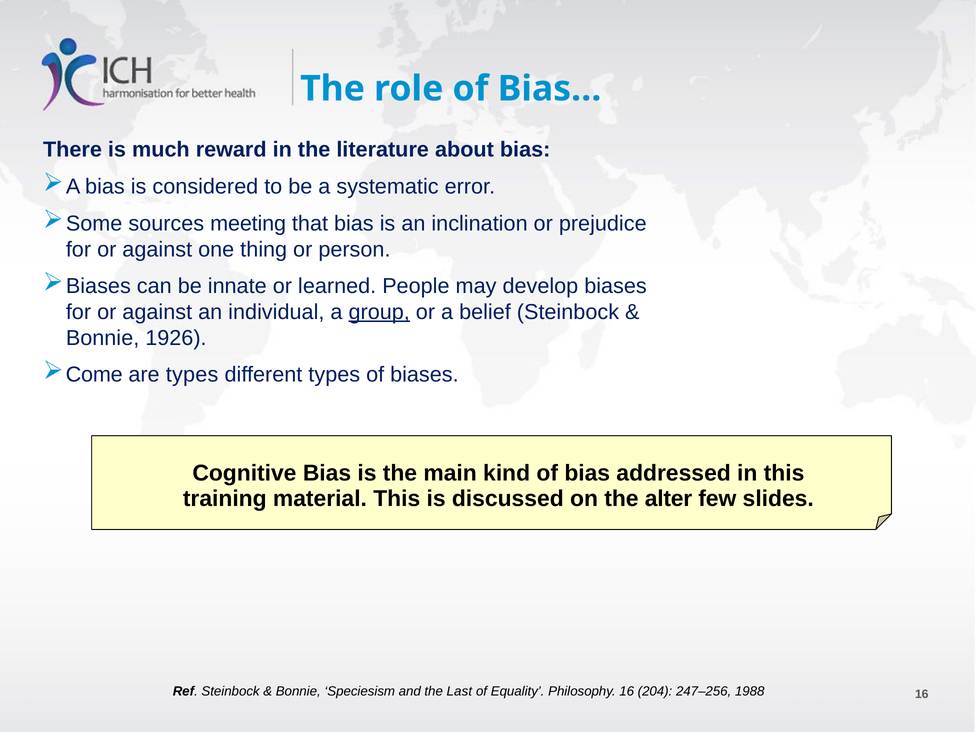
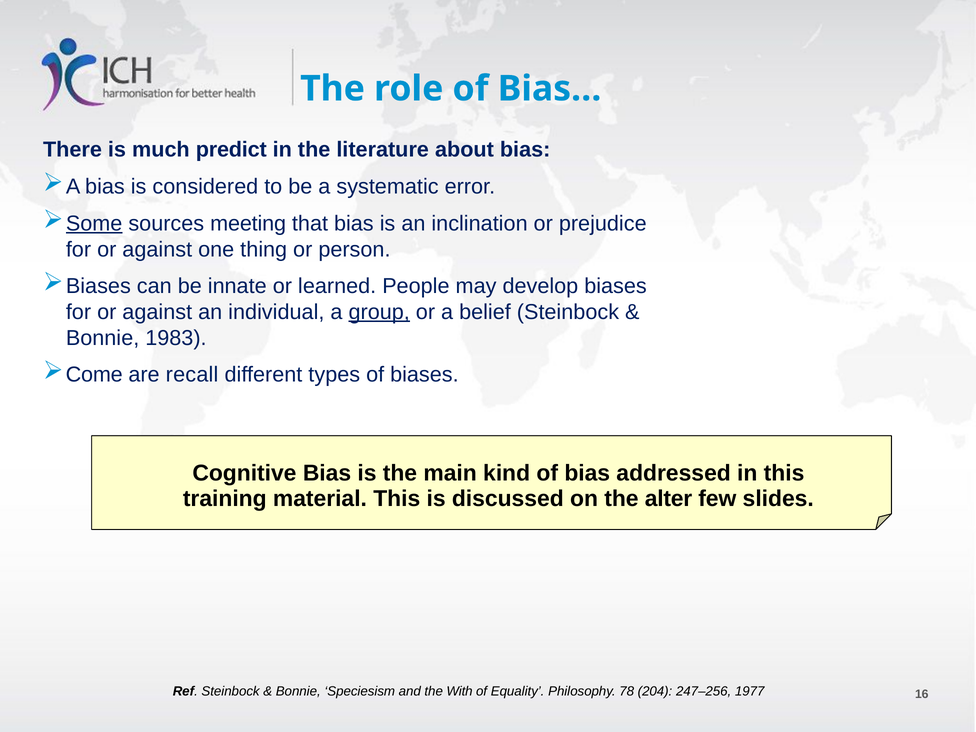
reward: reward -> predict (231, 150)
Some underline: none -> present (94, 223)
1926: 1926 -> 1983 (176, 338)
are types: types -> recall (192, 375)
Last: Last -> With (460, 691)
Philosophy 16: 16 -> 78 (627, 691)
1988: 1988 -> 1977 (750, 691)
